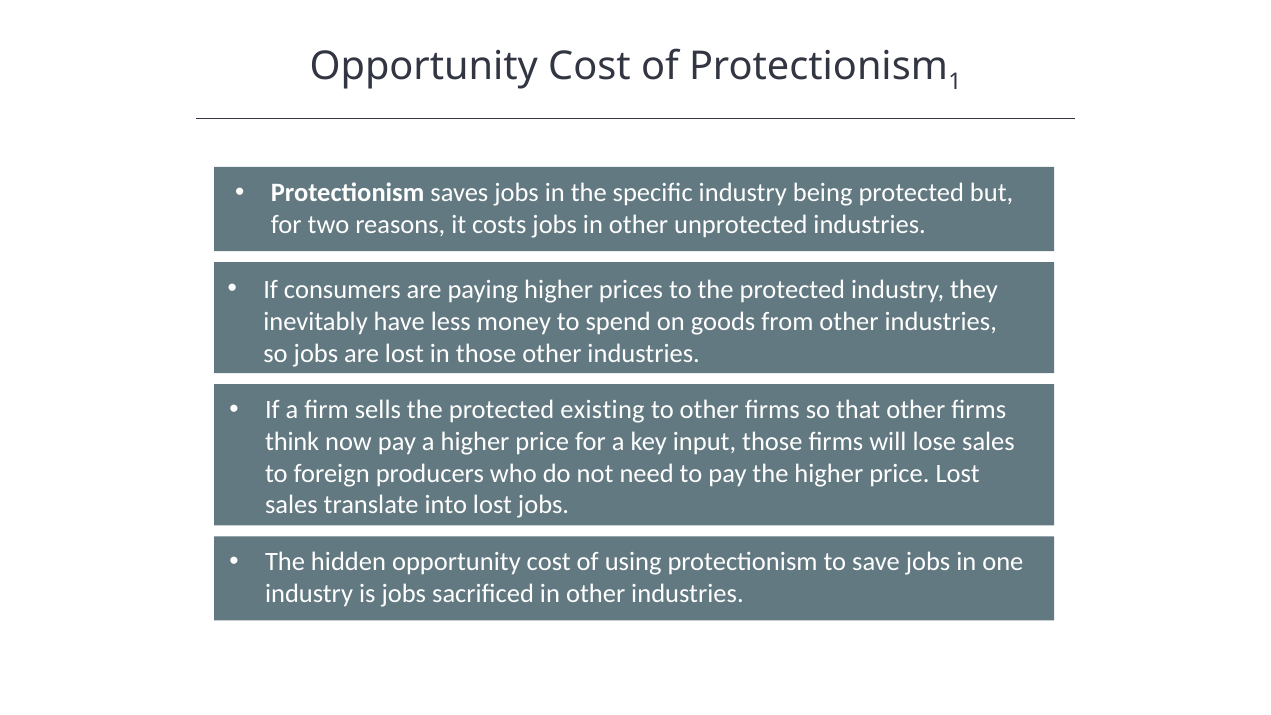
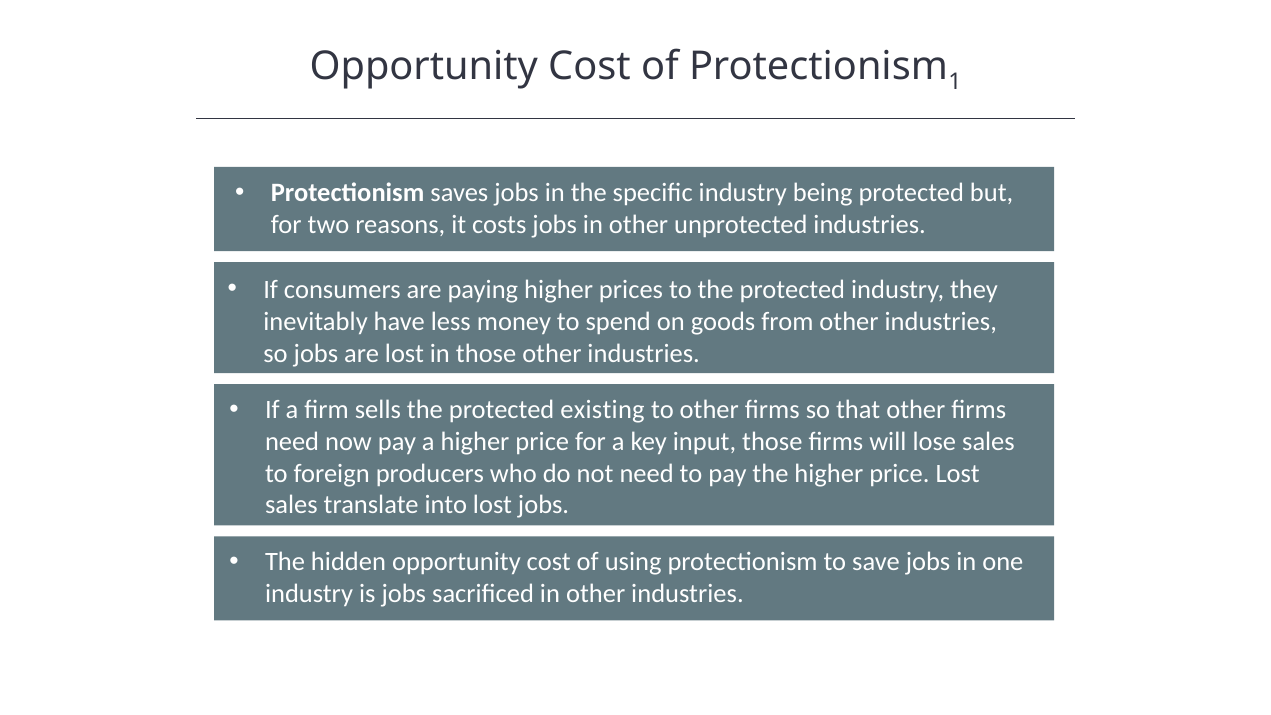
think: think -> need (292, 442)
